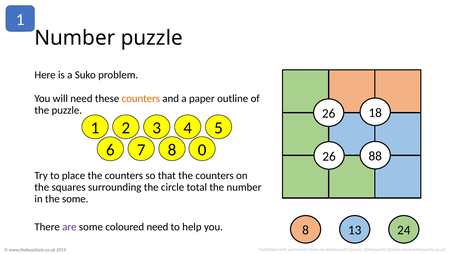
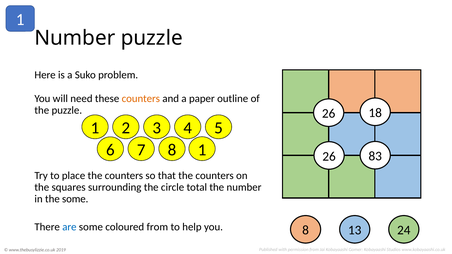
8 0: 0 -> 1 (202, 150)
88: 88 -> 83 (375, 156)
are colour: purple -> blue (69, 227)
coloured need: need -> from (157, 227)
